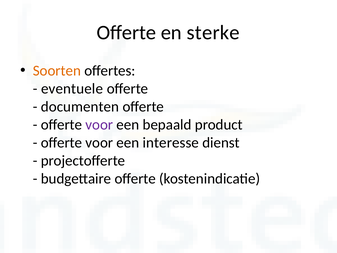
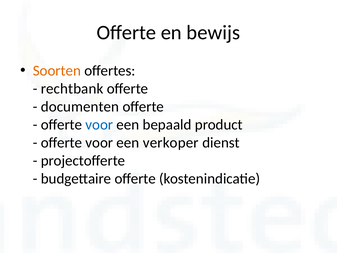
sterke: sterke -> bewijs (213, 33)
eventuele: eventuele -> rechtbank (72, 89)
voor colour: purple -> blue (99, 125)
interesse: interesse -> verkoper (171, 143)
